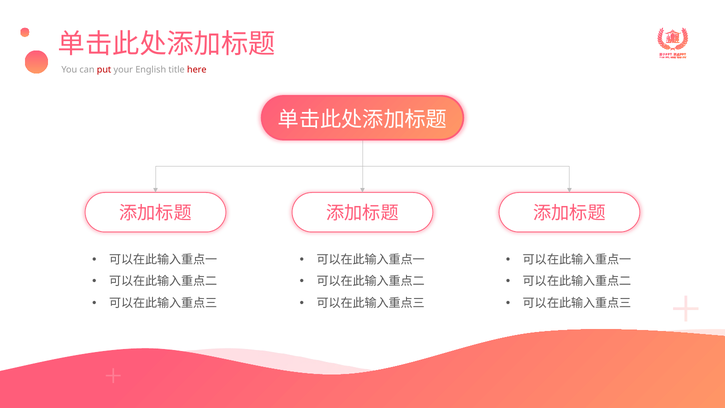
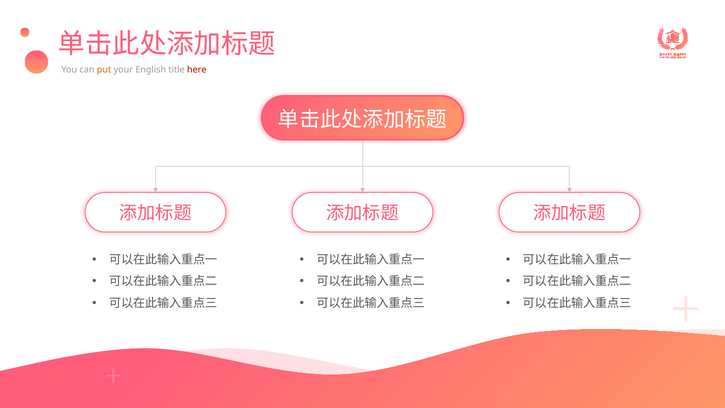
put colour: red -> orange (104, 70)
